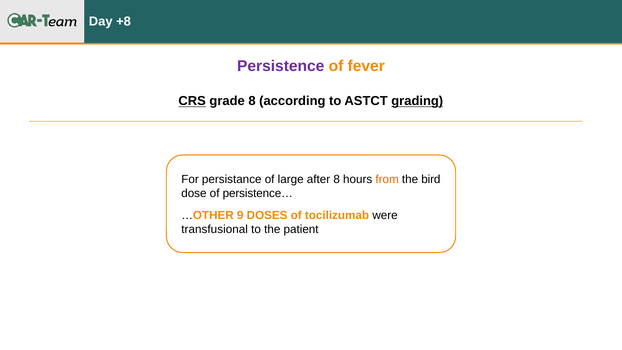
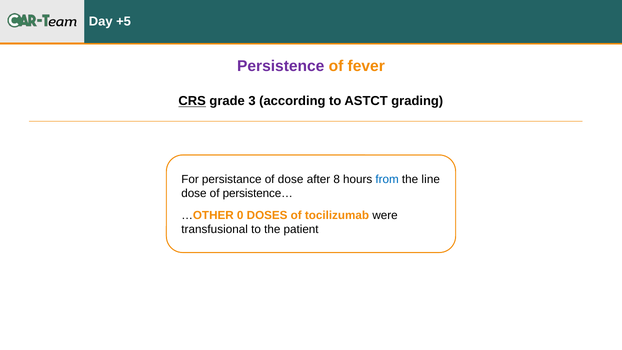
+8: +8 -> +5 (124, 21)
grade 8: 8 -> 3 (252, 101)
grading underline: present -> none (417, 101)
of large: large -> dose (291, 179)
from colour: orange -> blue (387, 179)
bird: bird -> line (431, 179)
9: 9 -> 0 (240, 215)
